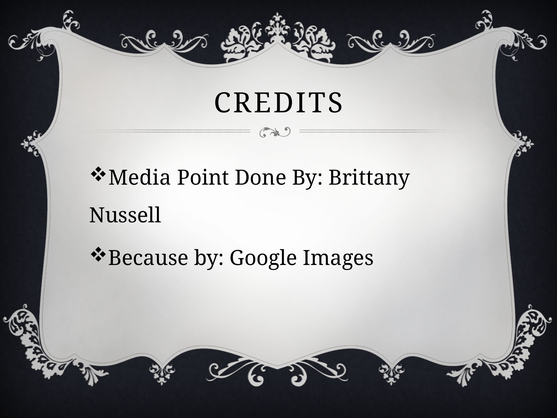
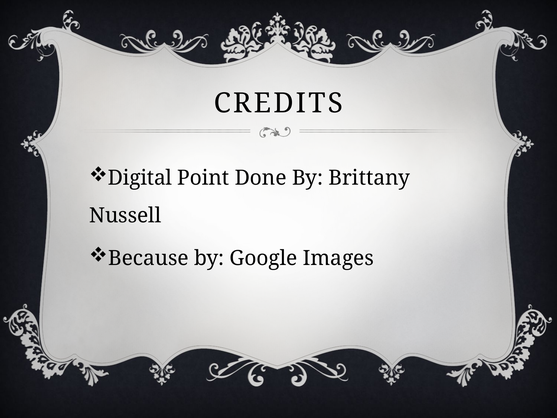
Media: Media -> Digital (140, 178)
